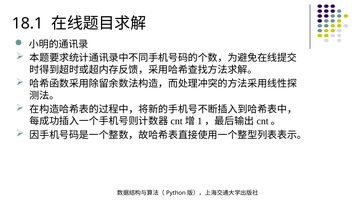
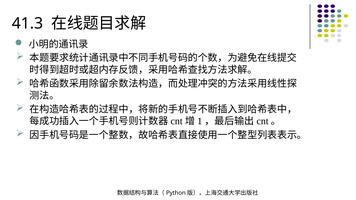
18.1: 18.1 -> 41.3 (28, 23)
